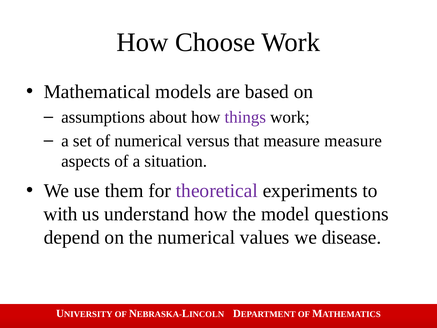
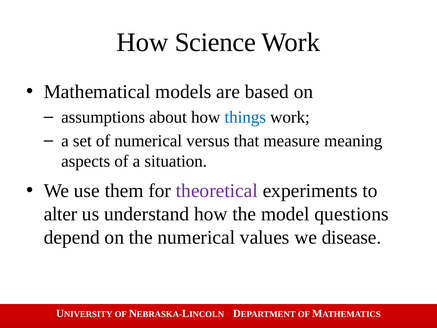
Choose: Choose -> Science (215, 42)
things colour: purple -> blue (245, 117)
measure measure: measure -> meaning (353, 141)
with: with -> alter (61, 214)
